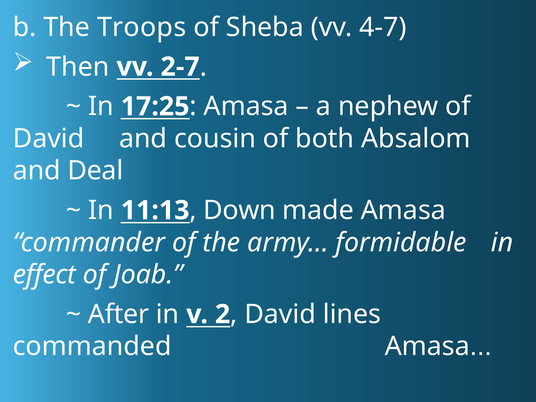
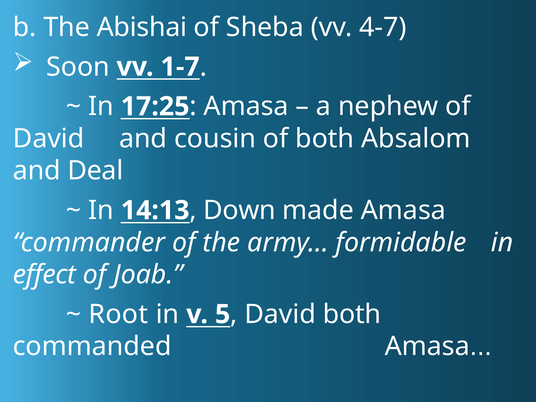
Troops: Troops -> Abishai (142, 27)
Then: Then -> Soon (78, 67)
2-7: 2-7 -> 1-7 (180, 67)
11:13: 11:13 -> 14:13 (155, 210)
After: After -> Root (118, 314)
2: 2 -> 5 (223, 314)
David lines: lines -> both (352, 314)
